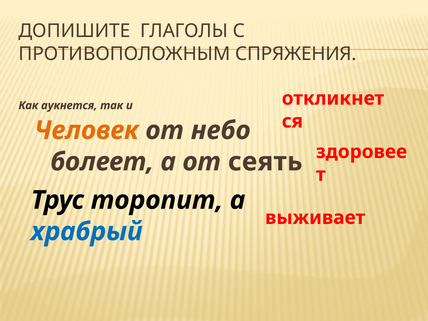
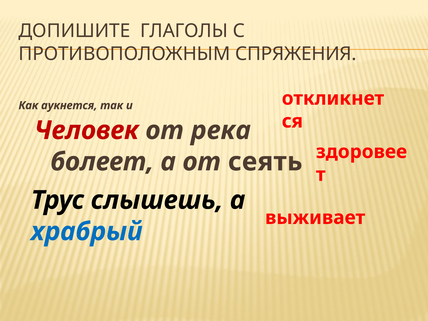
Человек colour: orange -> red (87, 130)
небо: небо -> река (221, 130)
торопит: торопит -> слышешь (157, 200)
